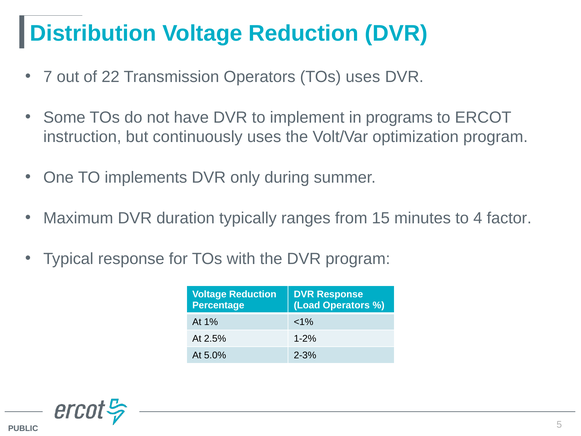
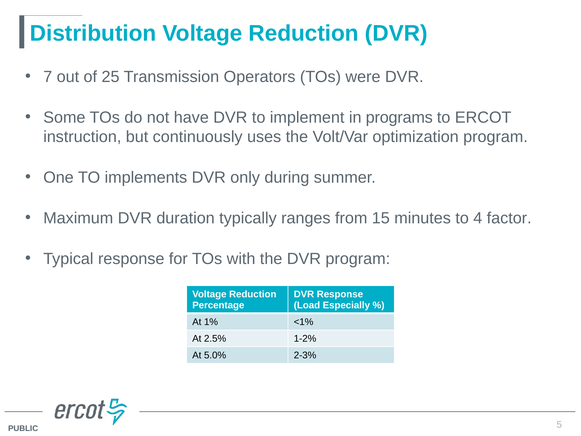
22: 22 -> 25 (111, 77)
TOs uses: uses -> were (363, 77)
Load Operators: Operators -> Especially (346, 305)
